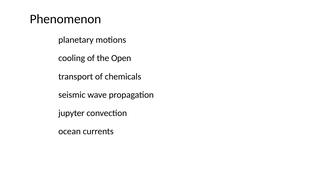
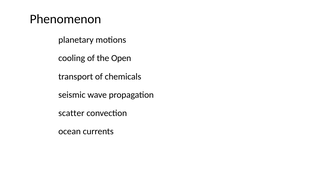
jupyter: jupyter -> scatter (71, 113)
